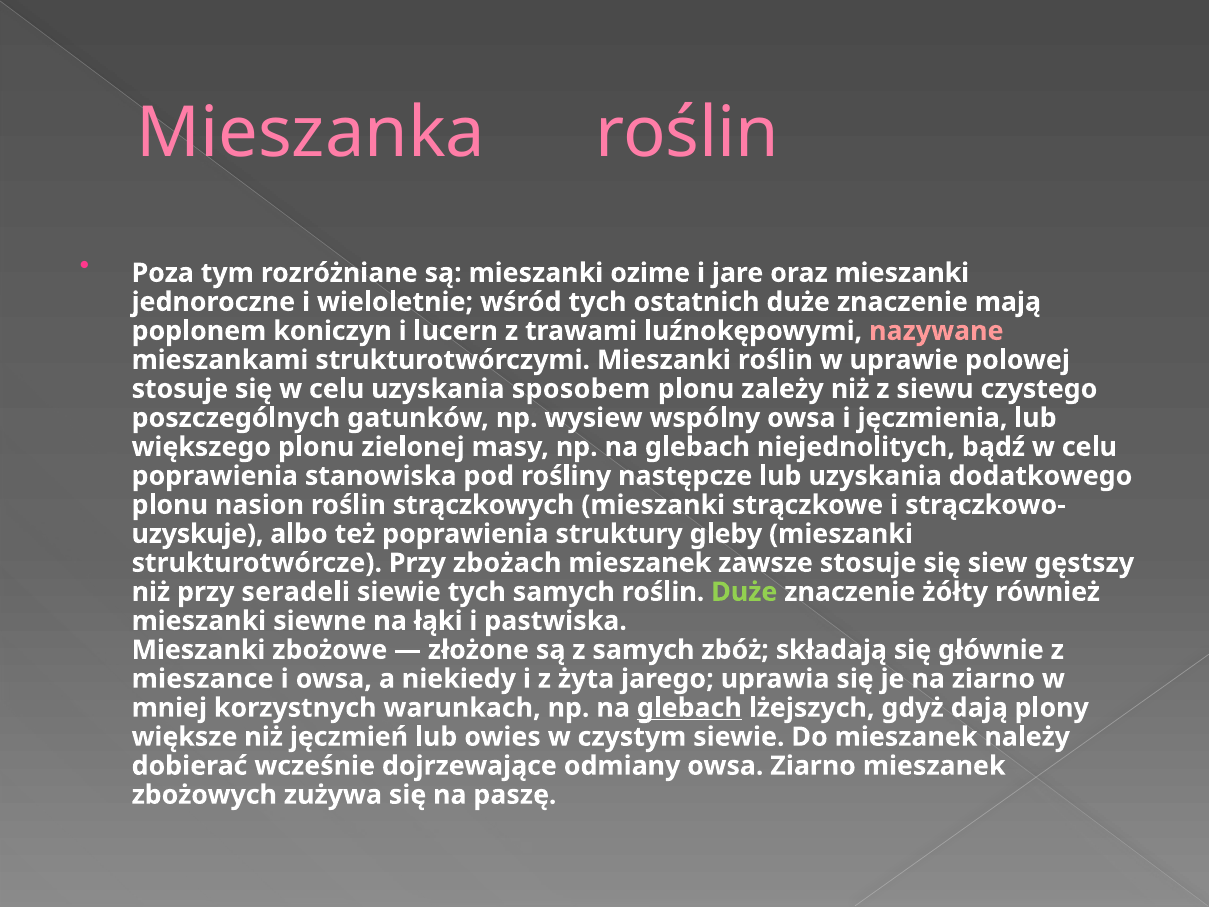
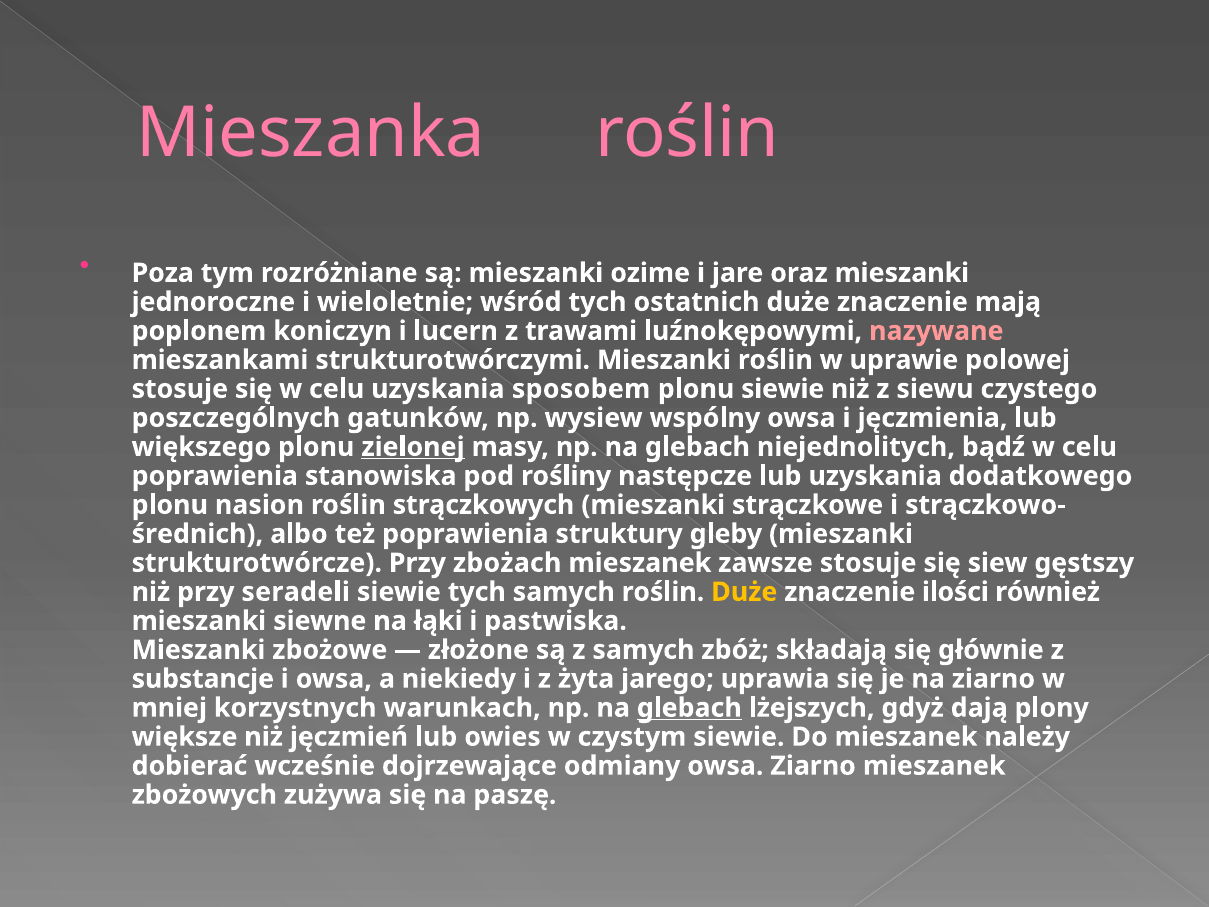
plonu zależy: zależy -> siewie (783, 389)
zielonej underline: none -> present (413, 447)
uzyskuje: uzyskuje -> średnich (197, 534)
Duże colour: light green -> yellow (744, 592)
żółty: żółty -> ilości (955, 592)
mieszance: mieszance -> substancje (203, 679)
